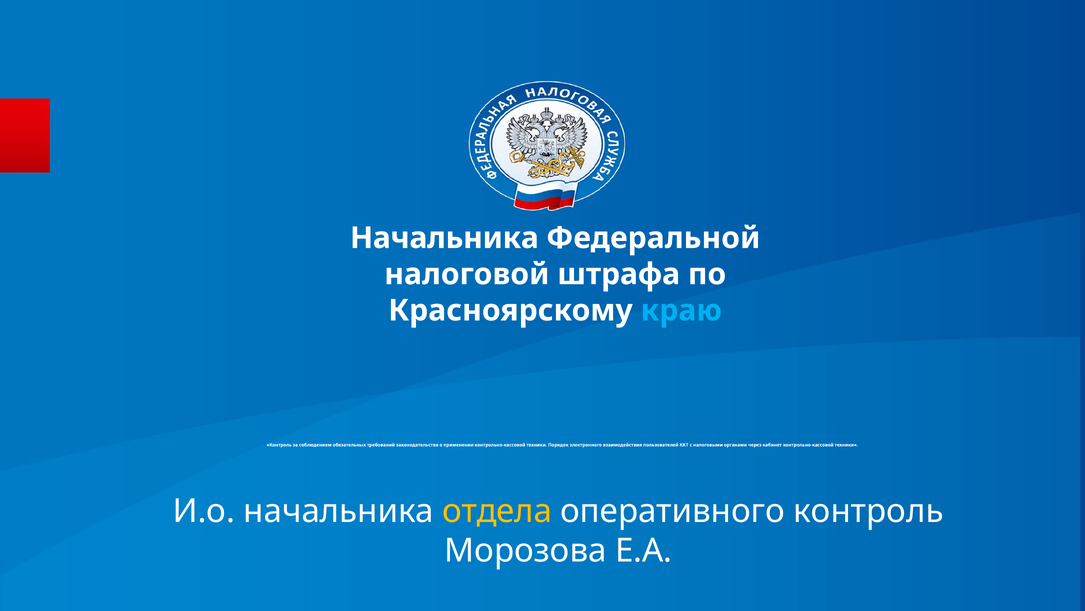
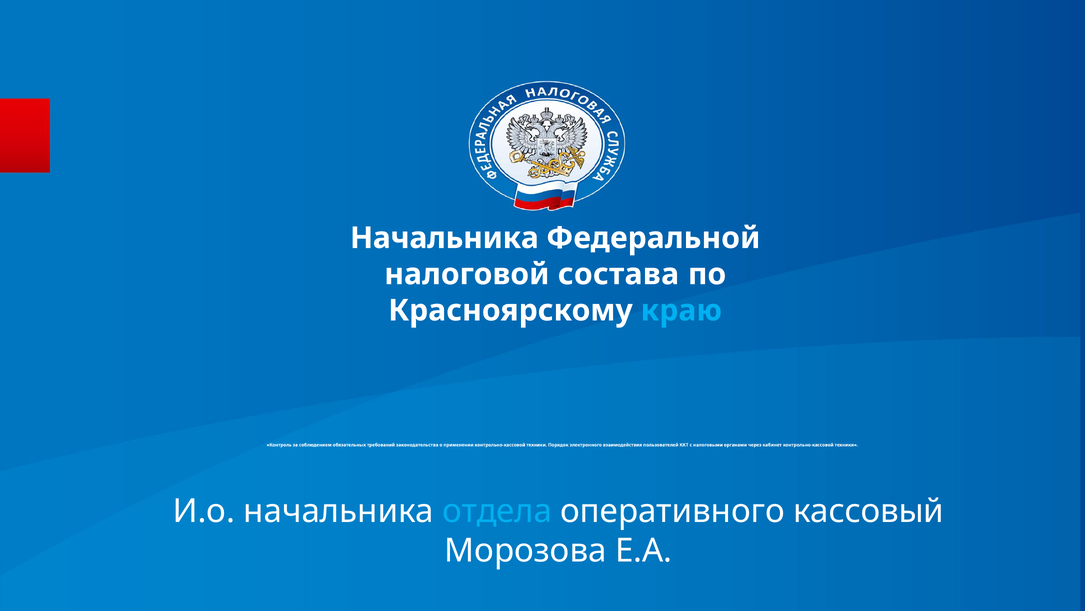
штрафа: штрафа -> состава (618, 274)
отдела colour: yellow -> light blue (497, 511)
оперативного контроль: контроль -> кассовый (869, 511)
